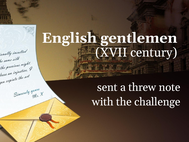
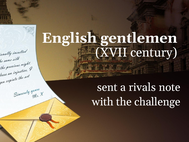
threw: threw -> rivals (142, 87)
